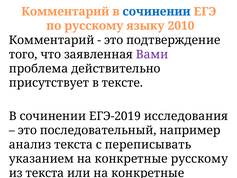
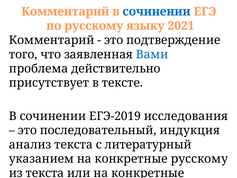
2010: 2010 -> 2021 (181, 26)
Вами colour: purple -> blue (152, 54)
например: например -> индукция (190, 130)
переписывать: переписывать -> литературный (148, 144)
